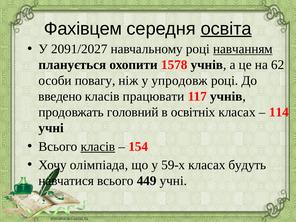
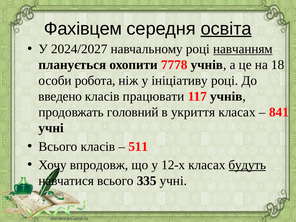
2091/2027: 2091/2027 -> 2024/2027 (79, 49)
1578: 1578 -> 7778 (174, 65)
62: 62 -> 18 (278, 65)
повагу: повагу -> робота (95, 81)
упродовж: упродовж -> ініціативу (180, 81)
освітніх: освітніх -> укриття (193, 112)
114: 114 -> 841 (279, 112)
класів underline: present -> none (98, 146)
154: 154 -> 511 (138, 146)
олімпіада: олімпіада -> впродовж (99, 165)
59-х: 59-х -> 12-х (173, 165)
будуть underline: none -> present (247, 165)
449: 449 -> 335 (147, 181)
